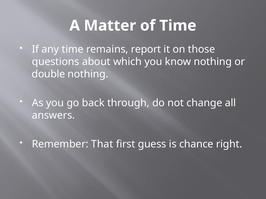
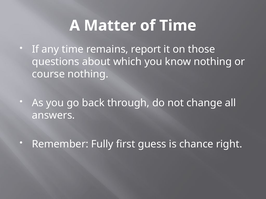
double: double -> course (48, 74)
That: That -> Fully (102, 144)
